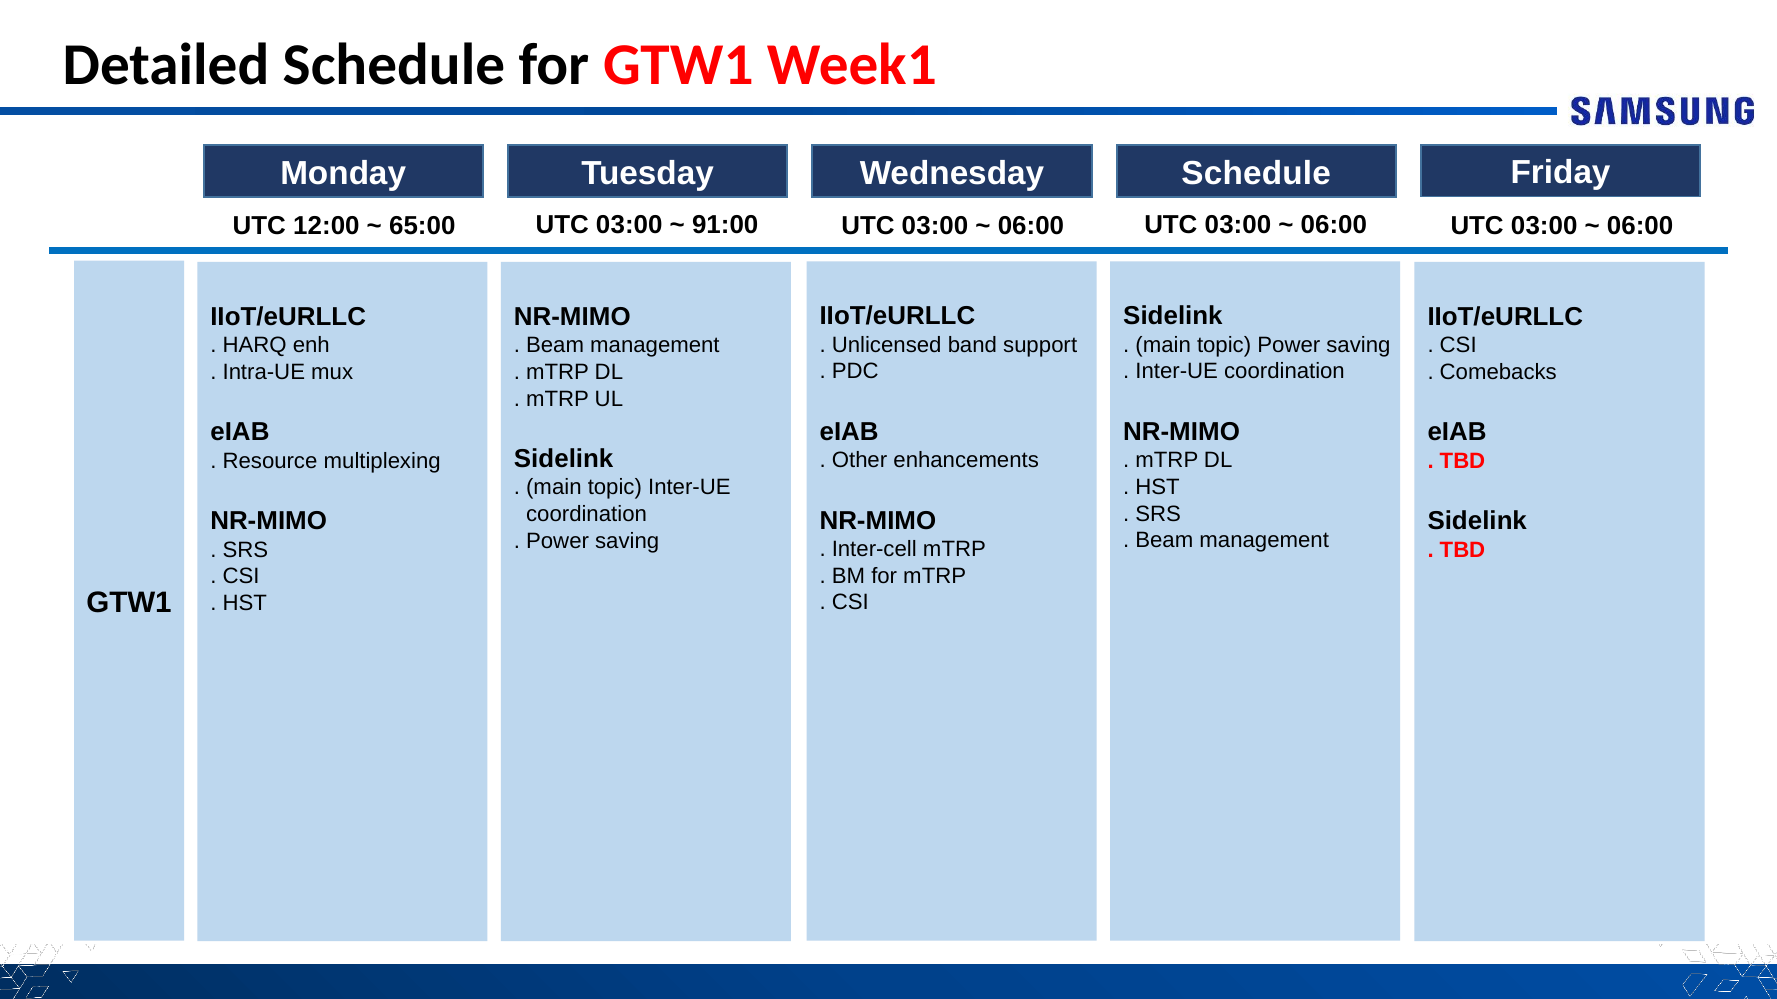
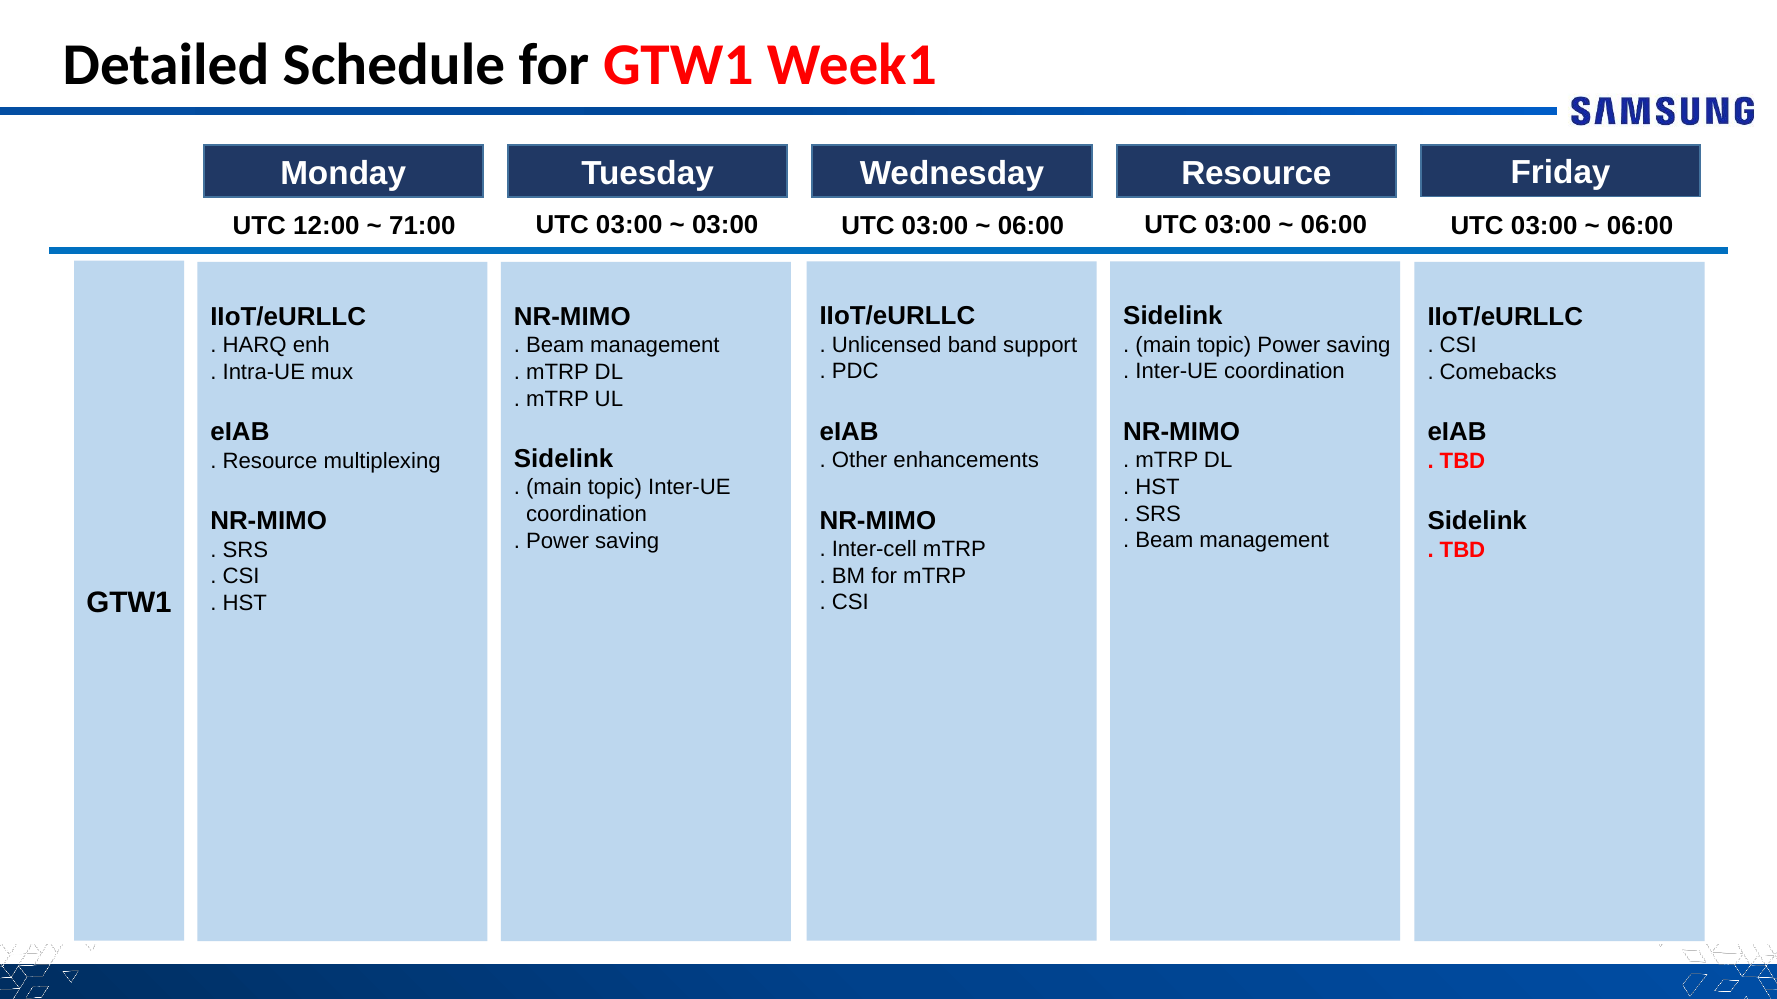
Wednesday Schedule: Schedule -> Resource (1256, 173)
65:00: 65:00 -> 71:00 (422, 226)
91:00: 91:00 -> 03:00 (725, 226)
